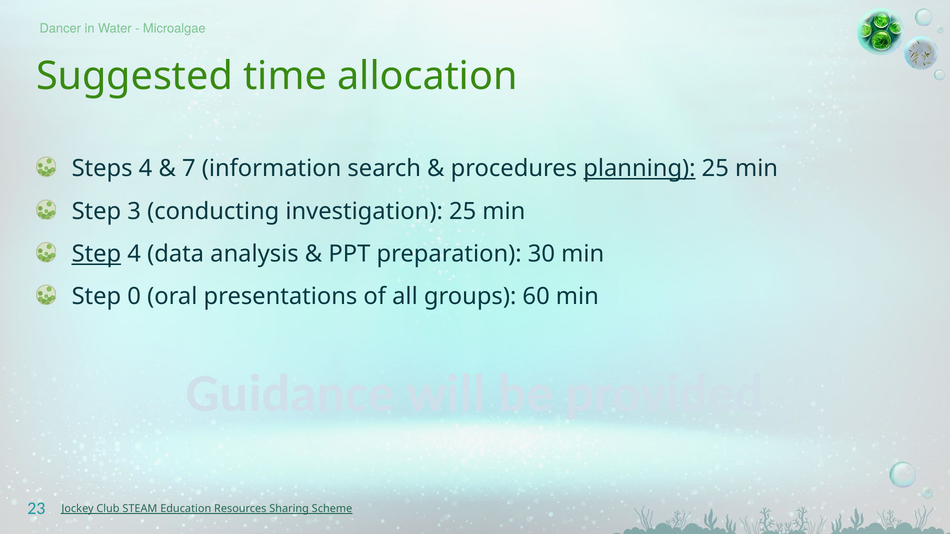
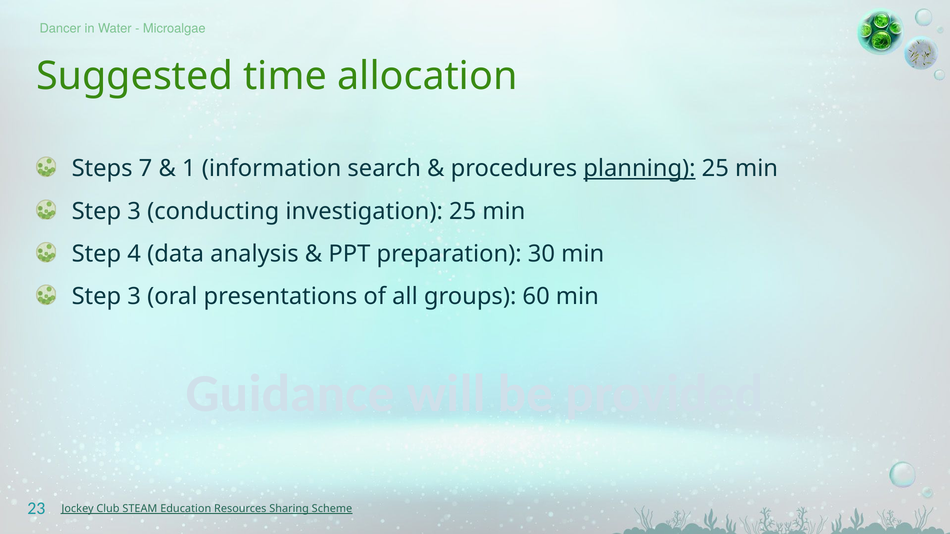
Steps 4: 4 -> 7 (146, 169)
7: 7 -> 1 (189, 169)
Step underline: present -> none (96, 254)
0: 0 -> 3 (134, 297)
